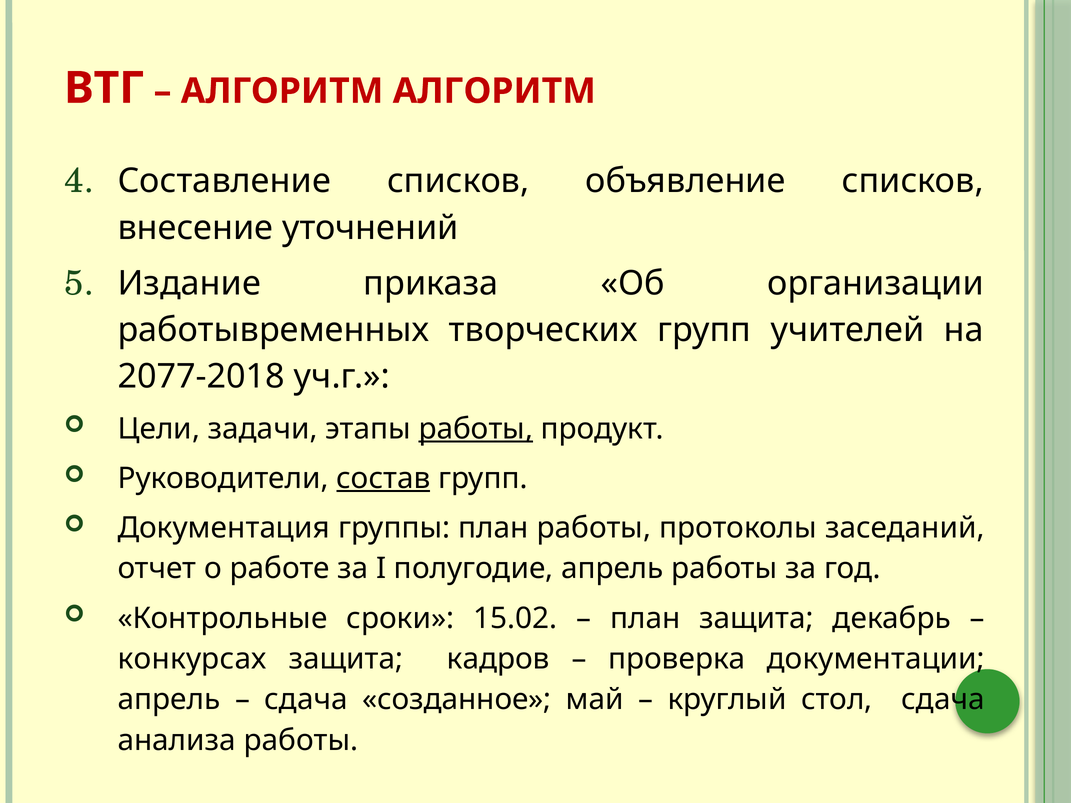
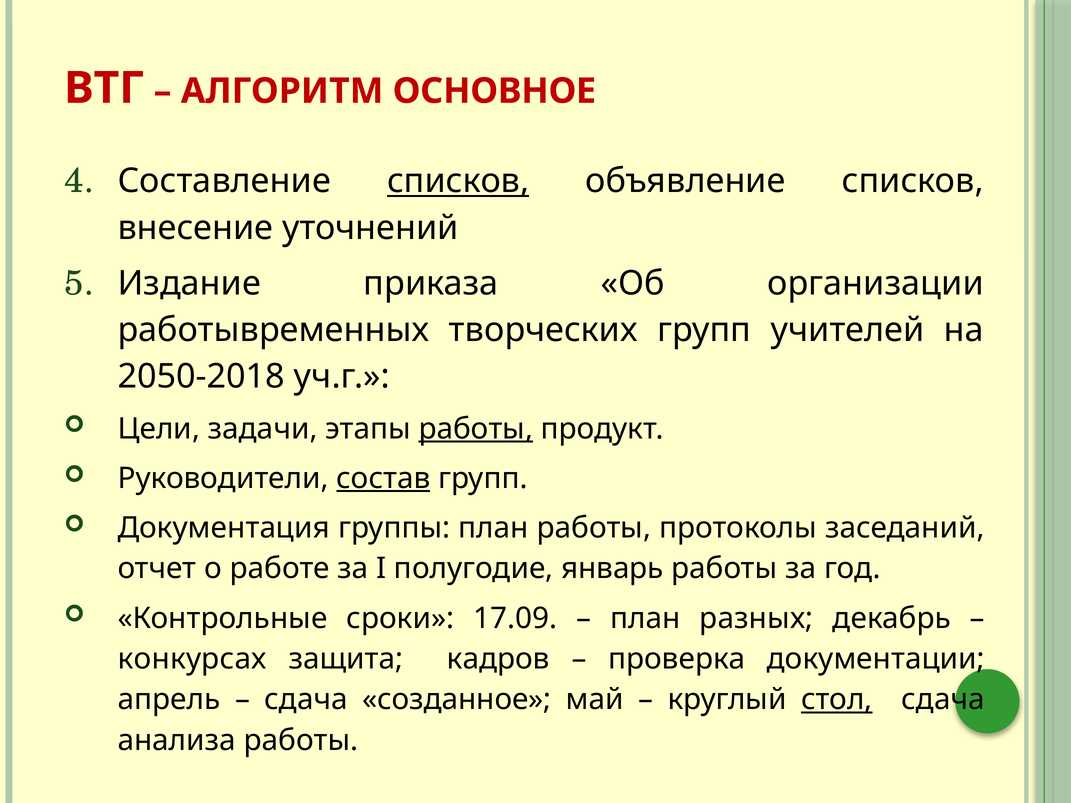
АЛГОРИТМ АЛГОРИТМ: АЛГОРИТМ -> ОСНОВНОЕ (494, 91)
списков underline: none -> present (458, 181)
2077-2018: 2077-2018 -> 2050-2018 (201, 377)
полугодие апрель: апрель -> январь (612, 569)
15.02: 15.02 -> 17.09 (515, 618)
план защита: защита -> разных (756, 618)
стол underline: none -> present (837, 700)
